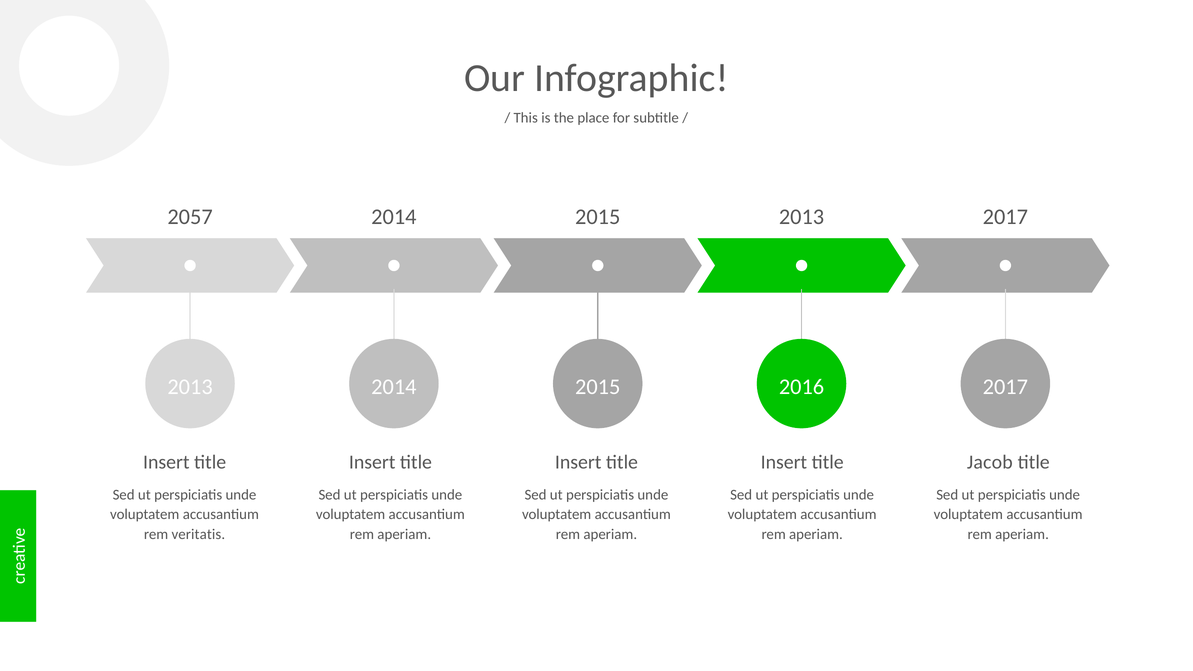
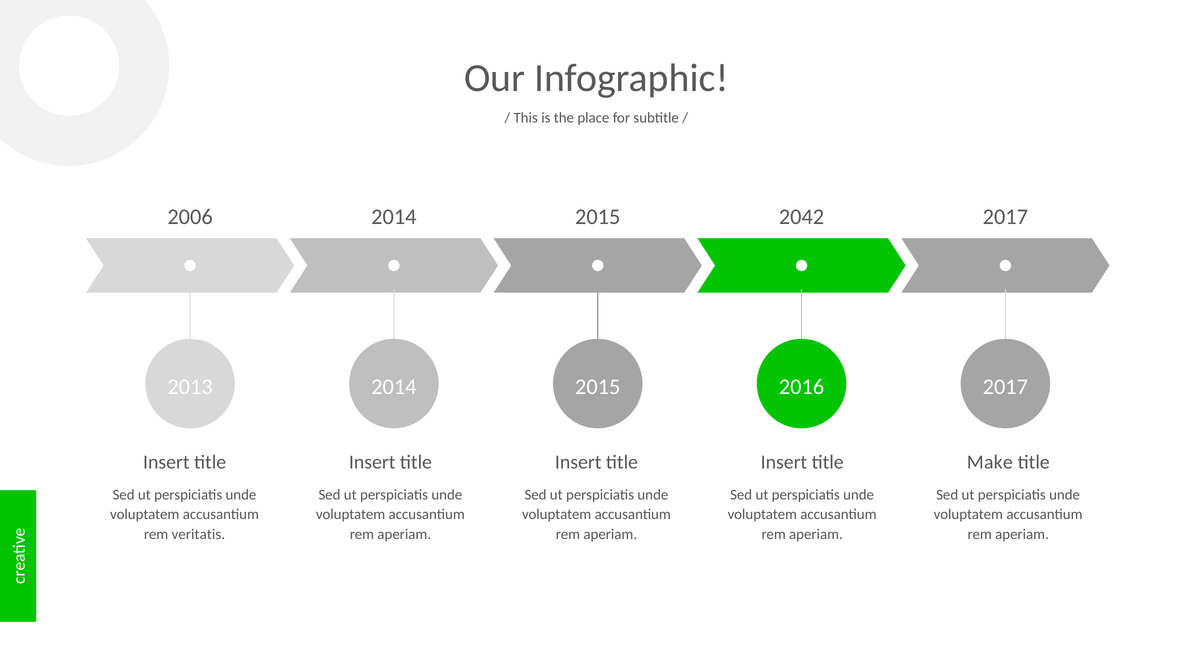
2057: 2057 -> 2006 (190, 217)
2015 2013: 2013 -> 2042 (802, 217)
Jacob: Jacob -> Make (990, 462)
